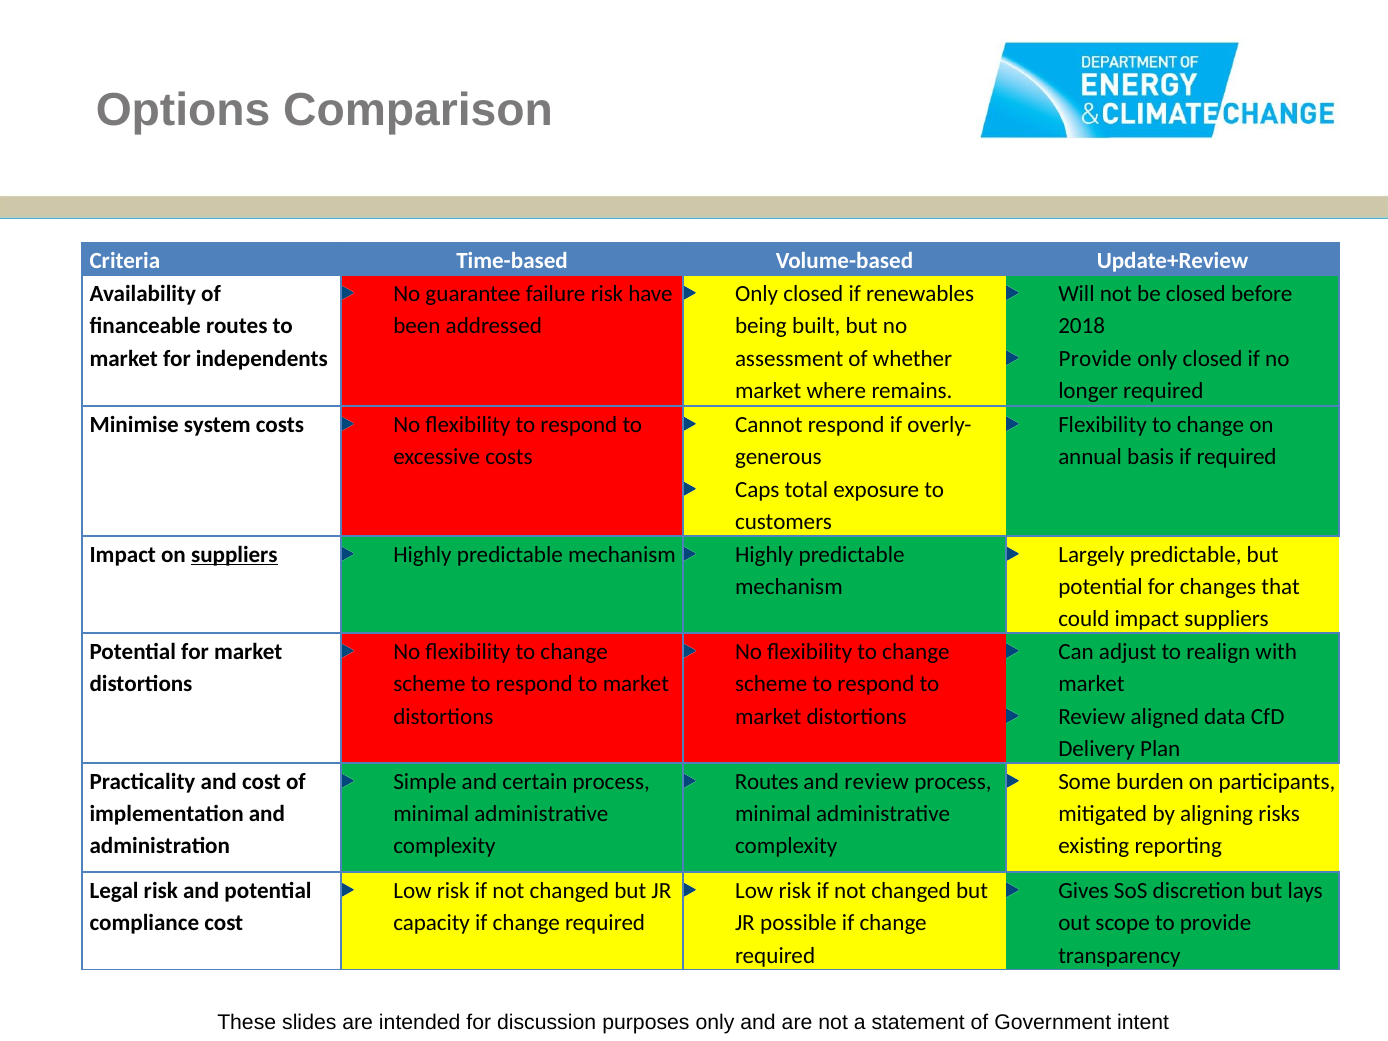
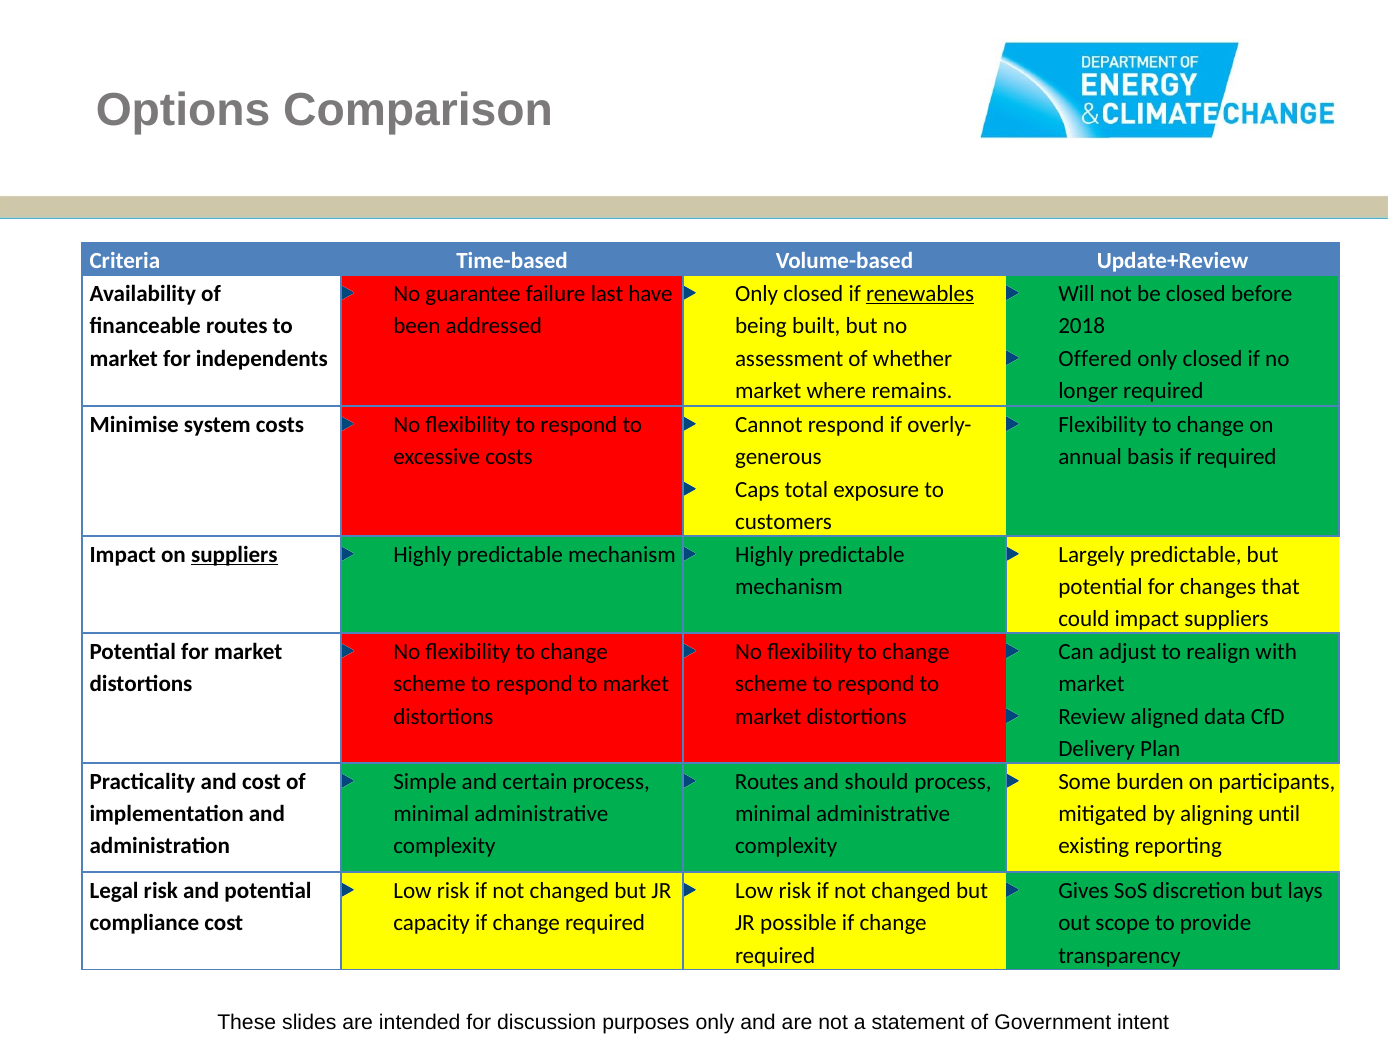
failure risk: risk -> last (607, 294)
renewables underline: none -> present (920, 294)
Provide: Provide -> Offered (1095, 358)
and review: review -> should (877, 781)
risks: risks -> until (1279, 814)
